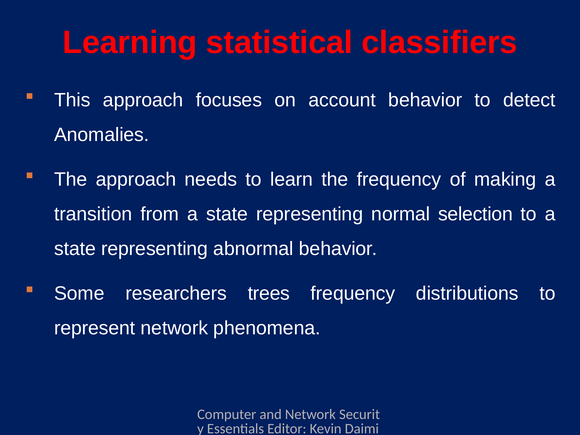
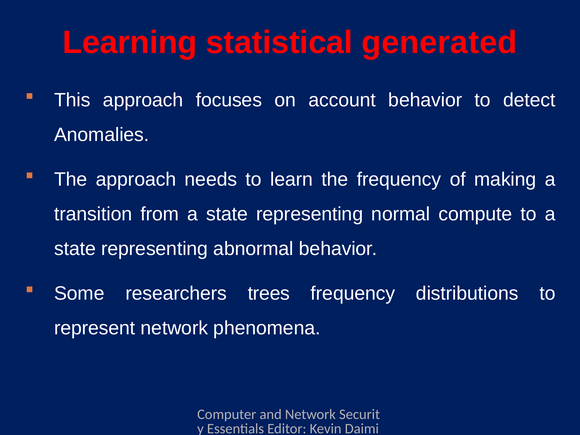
classifiers: classifiers -> generated (439, 42)
selection: selection -> compute (475, 214)
